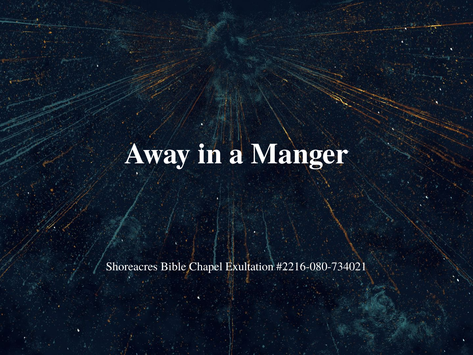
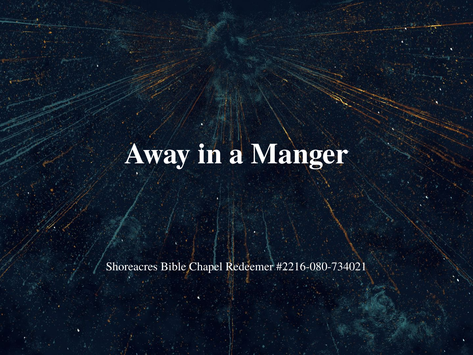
Exultation: Exultation -> Redeemer (249, 266)
